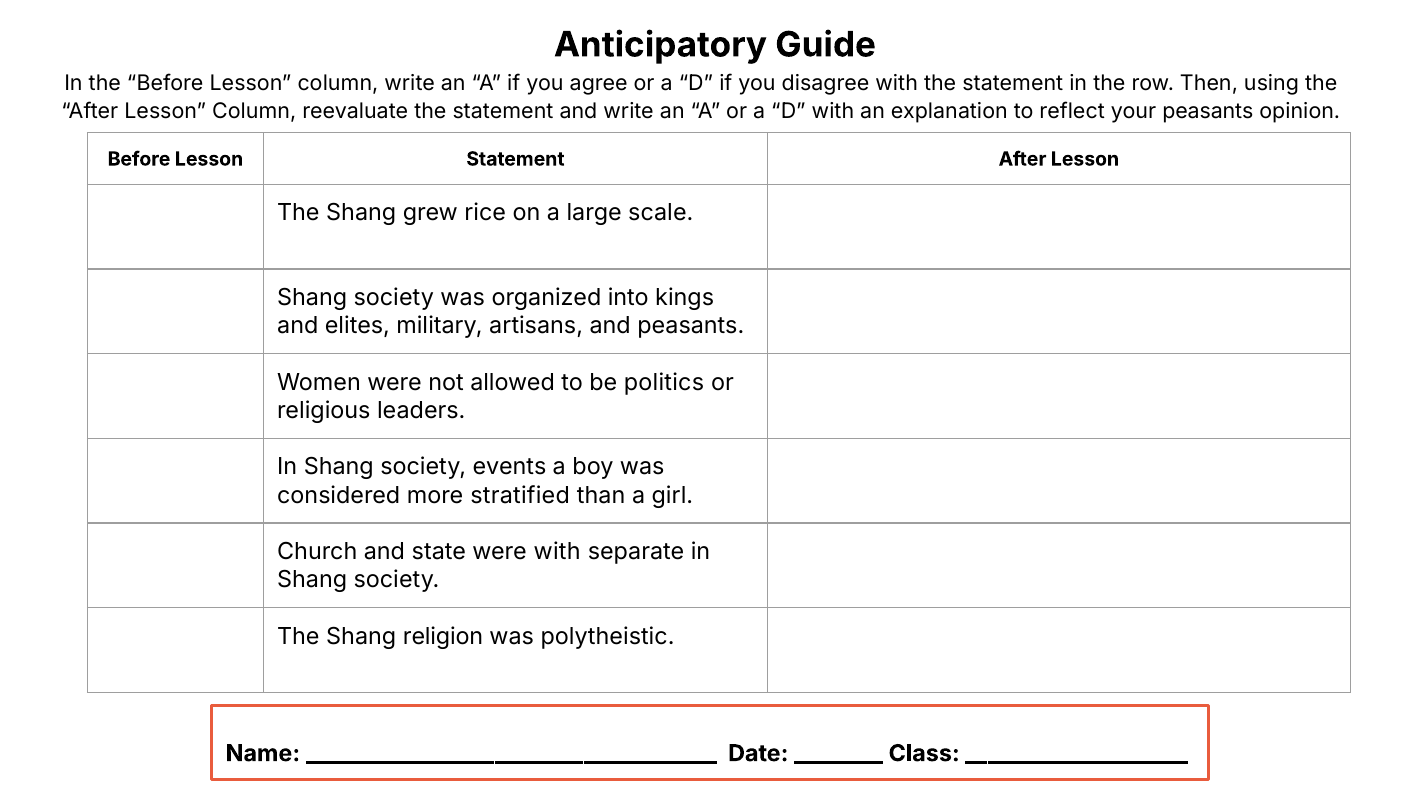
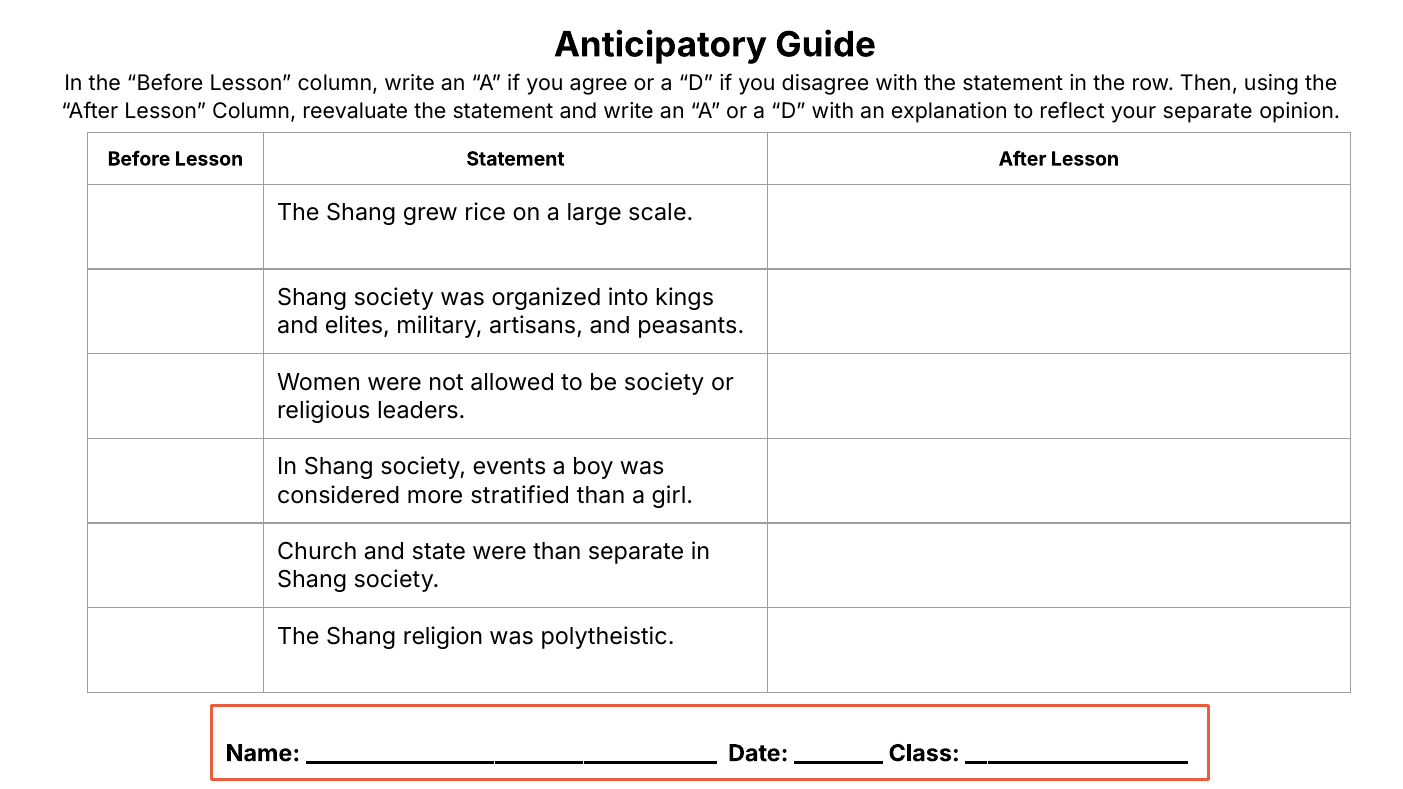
your peasants: peasants -> separate (1208, 112)
be politics: politics -> society (664, 383)
were with: with -> than (557, 552)
